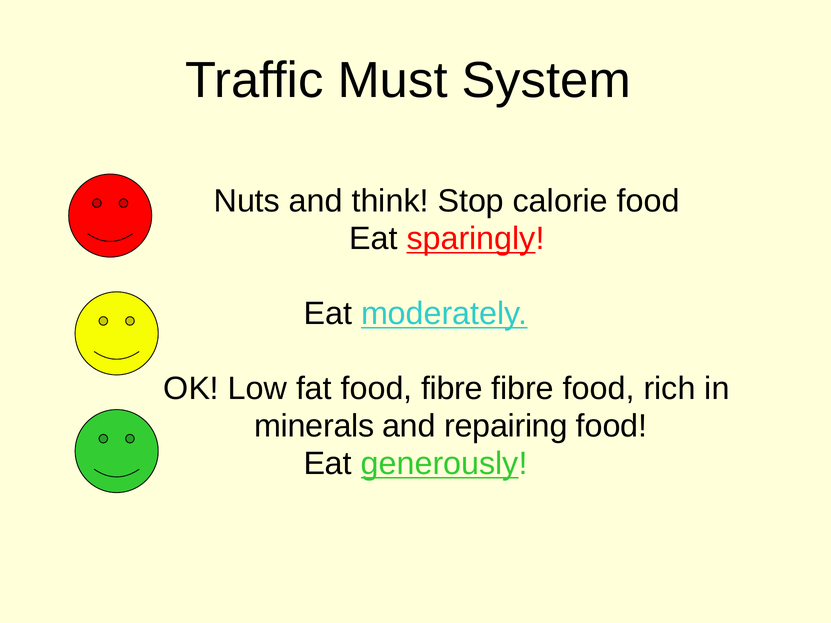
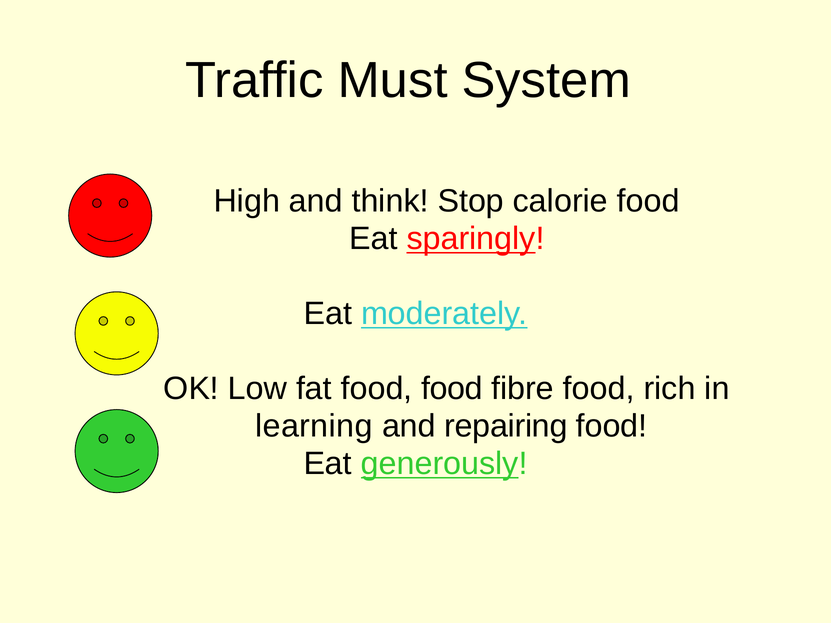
Nuts: Nuts -> High (247, 201)
food fibre: fibre -> food (452, 389)
minerals: minerals -> learning (314, 426)
